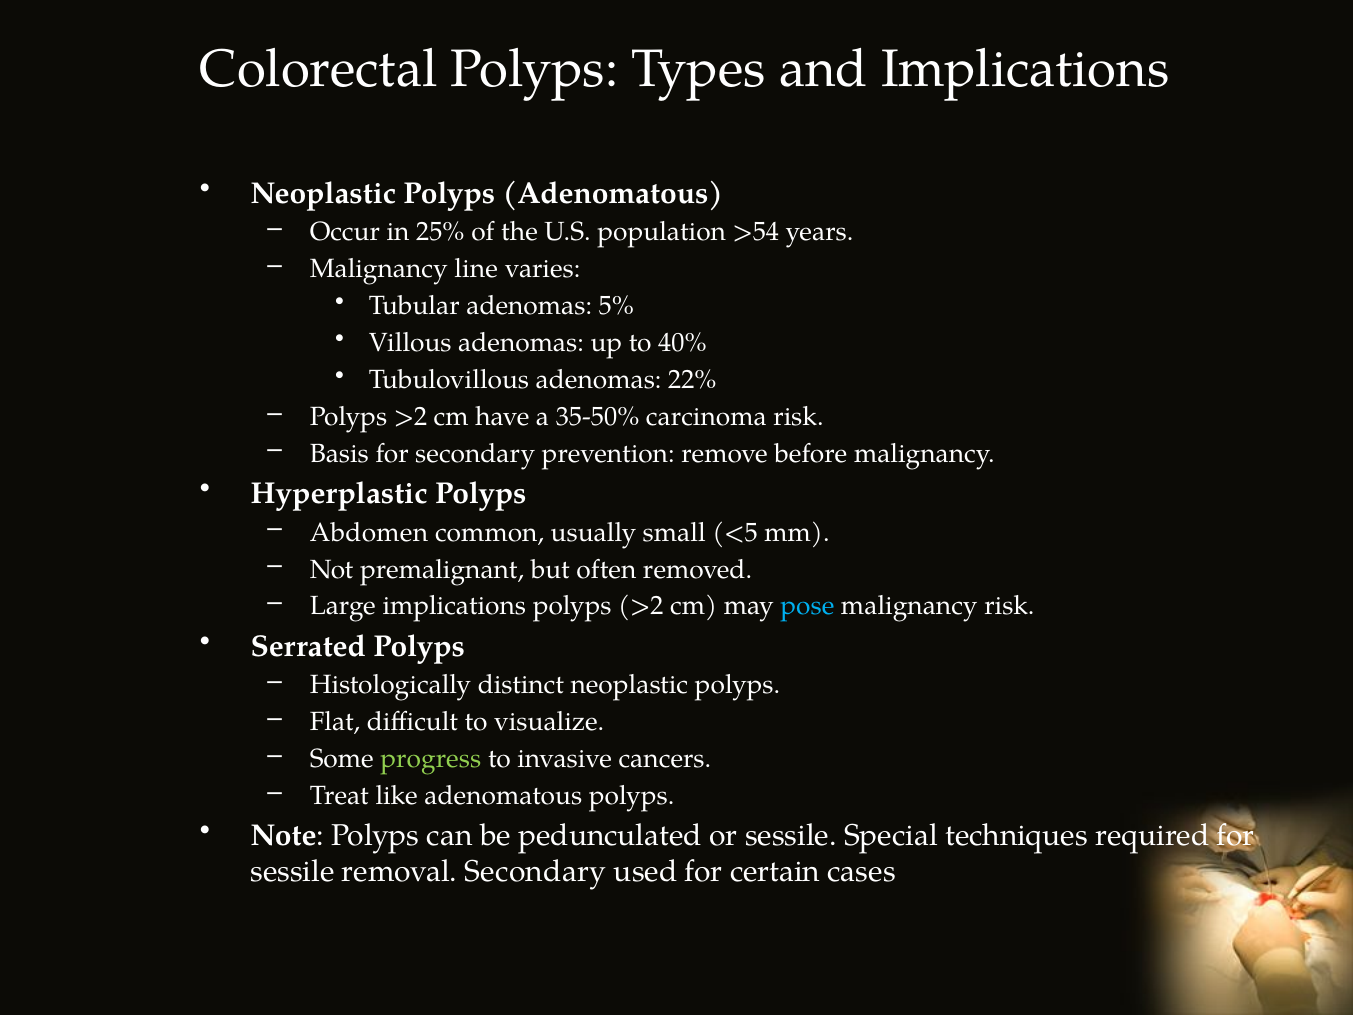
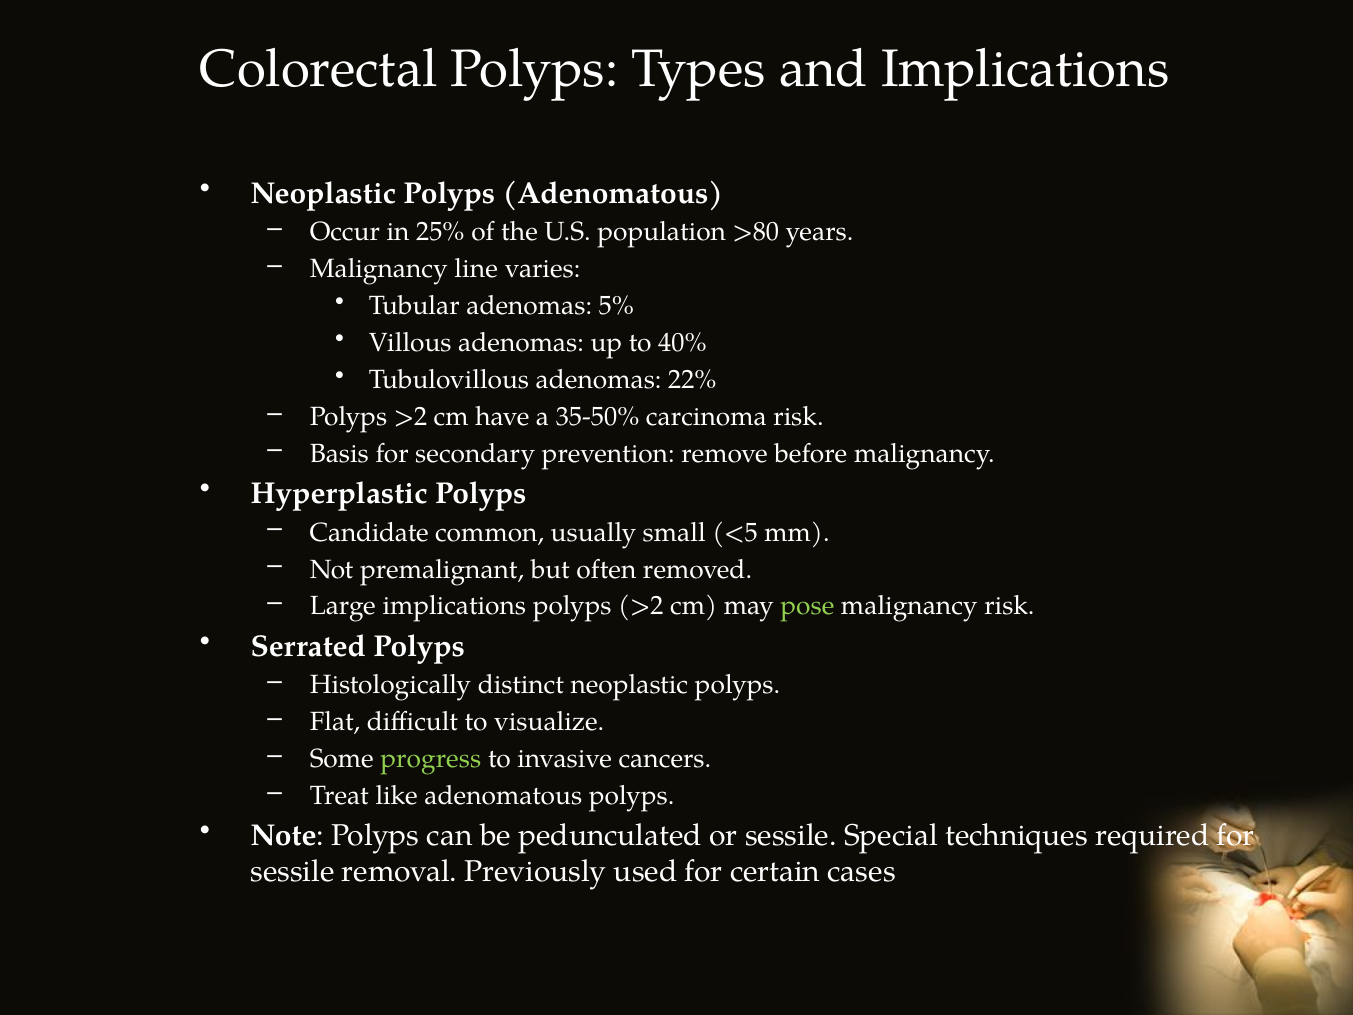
>54: >54 -> >80 (756, 232)
Abdomen: Abdomen -> Candidate (369, 532)
pose colour: light blue -> light green (807, 606)
removal Secondary: Secondary -> Previously (536, 872)
